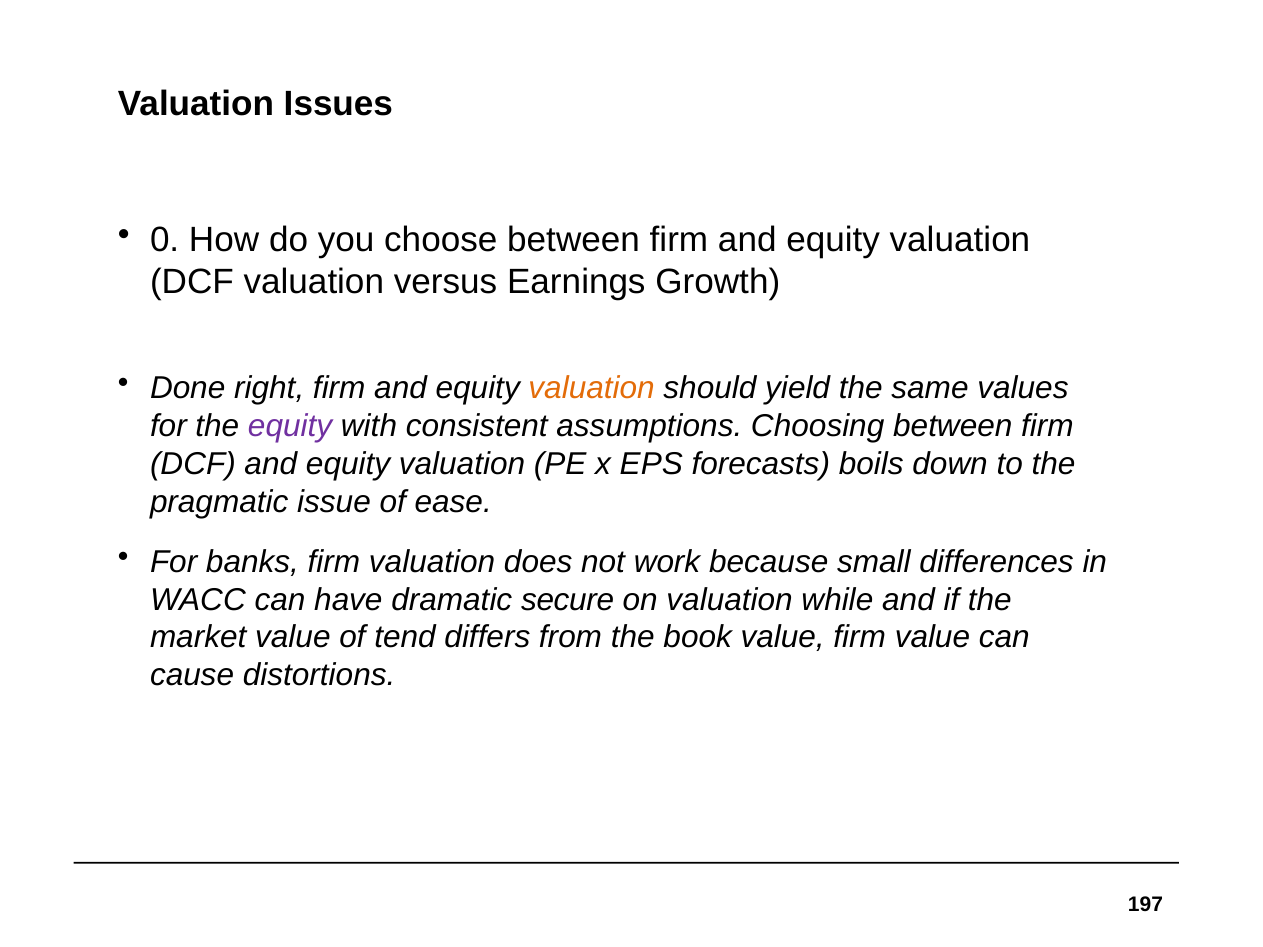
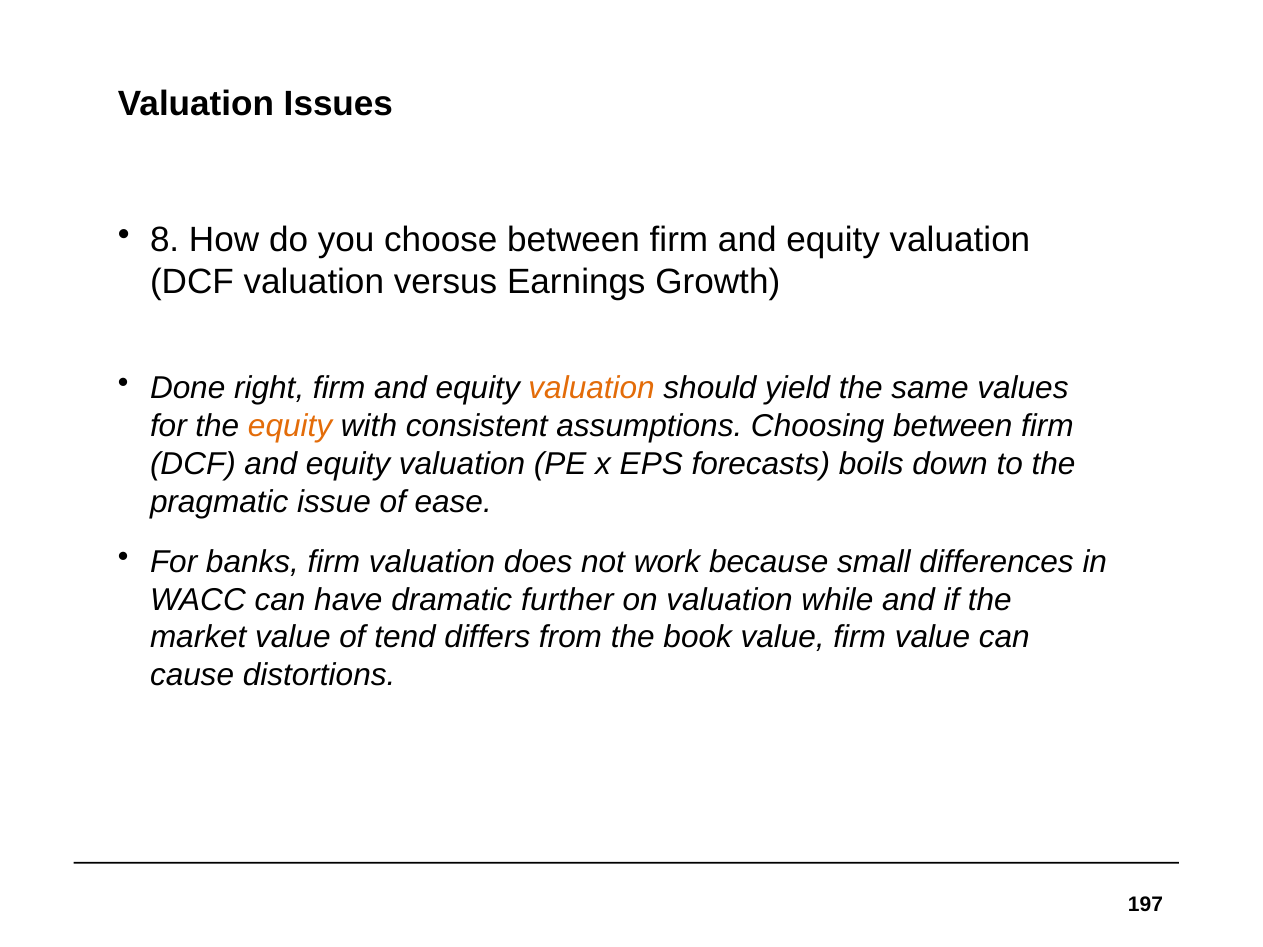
0: 0 -> 8 (165, 240)
equity colour: purple -> orange (290, 426)
secure: secure -> further (567, 600)
